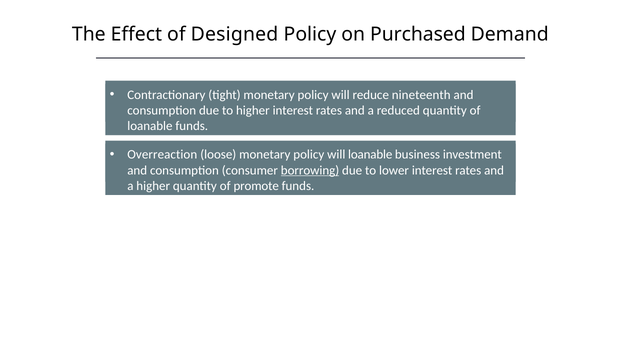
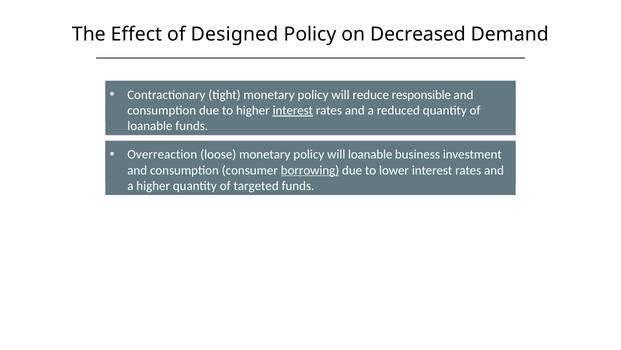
Purchased: Purchased -> Decreased (418, 34)
nineteenth: nineteenth -> responsible (421, 95)
interest underline: none -> present (293, 110)
promote: promote -> targeted (256, 185)
